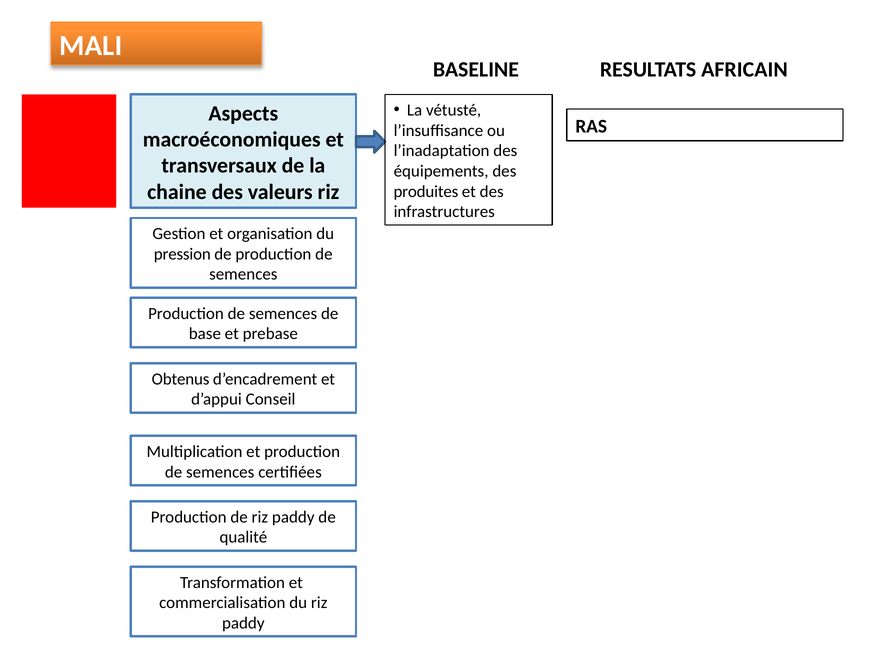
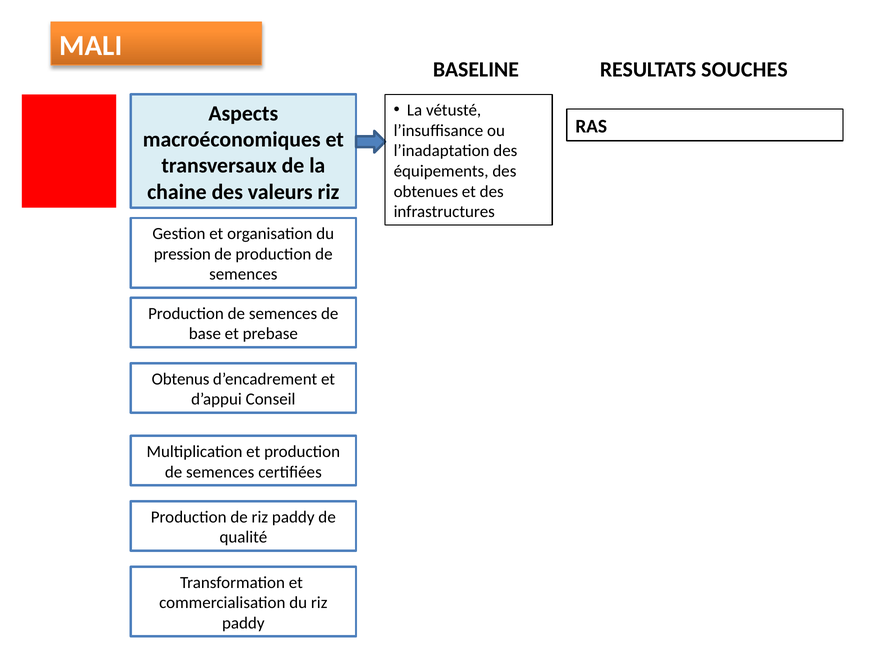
AFRICAIN: AFRICAIN -> SOUCHES (744, 70)
produites: produites -> obtenues (426, 192)
